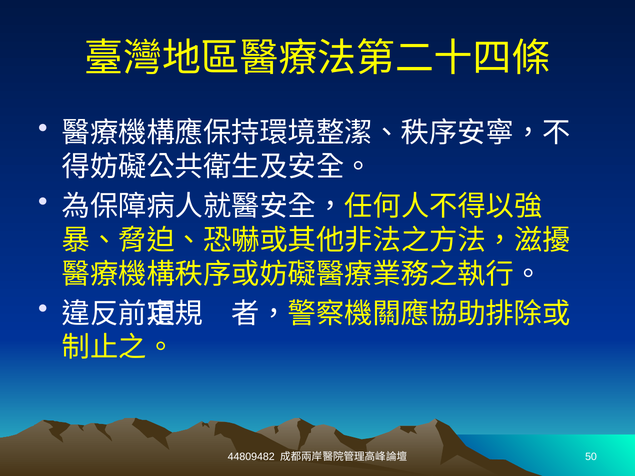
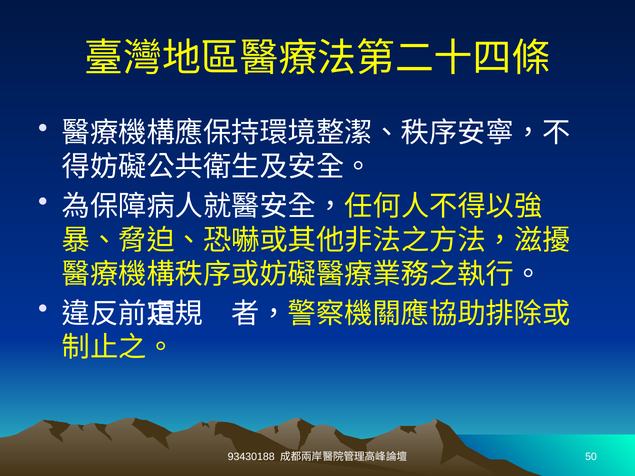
44809482: 44809482 -> 93430188 (251, 457)
